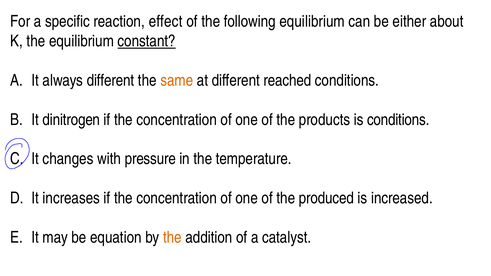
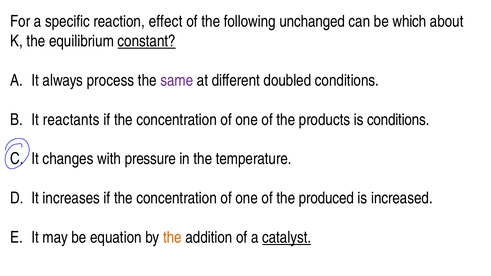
following equilibrium: equilibrium -> unchanged (312, 21)
either: either -> which (409, 21)
always different: different -> process (110, 80)
same colour: orange -> purple (177, 80)
reached: reached -> doubled (287, 80)
dinitrogen: dinitrogen -> reactants (71, 120)
catalyst underline: none -> present (287, 238)
